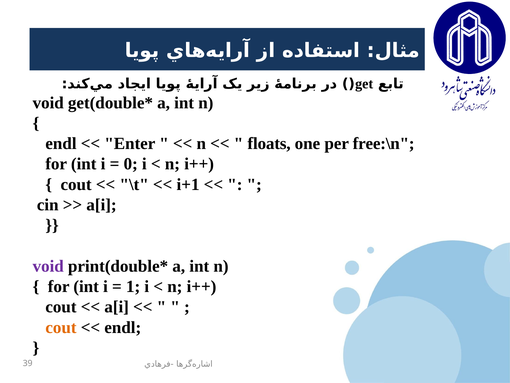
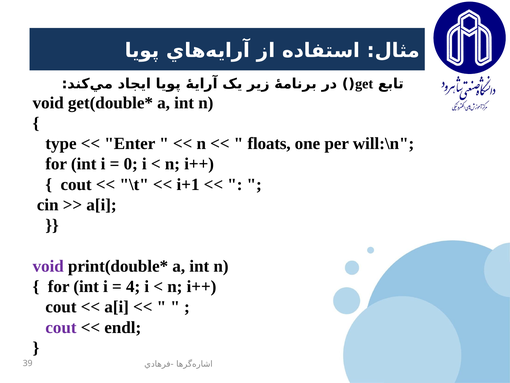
endl: endl -> type (61, 143)
free:\n: free:\n -> will:\n (384, 143)
1: 1 -> 4 (133, 286)
cout colour: orange -> purple (61, 327)
